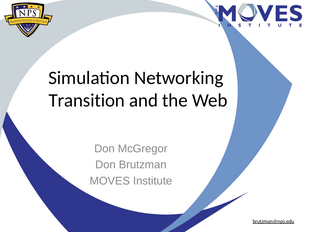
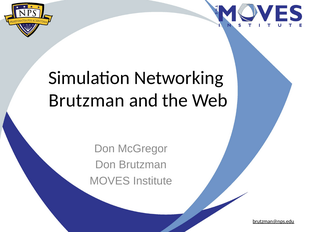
Transition: Transition -> Brutzman (87, 100)
